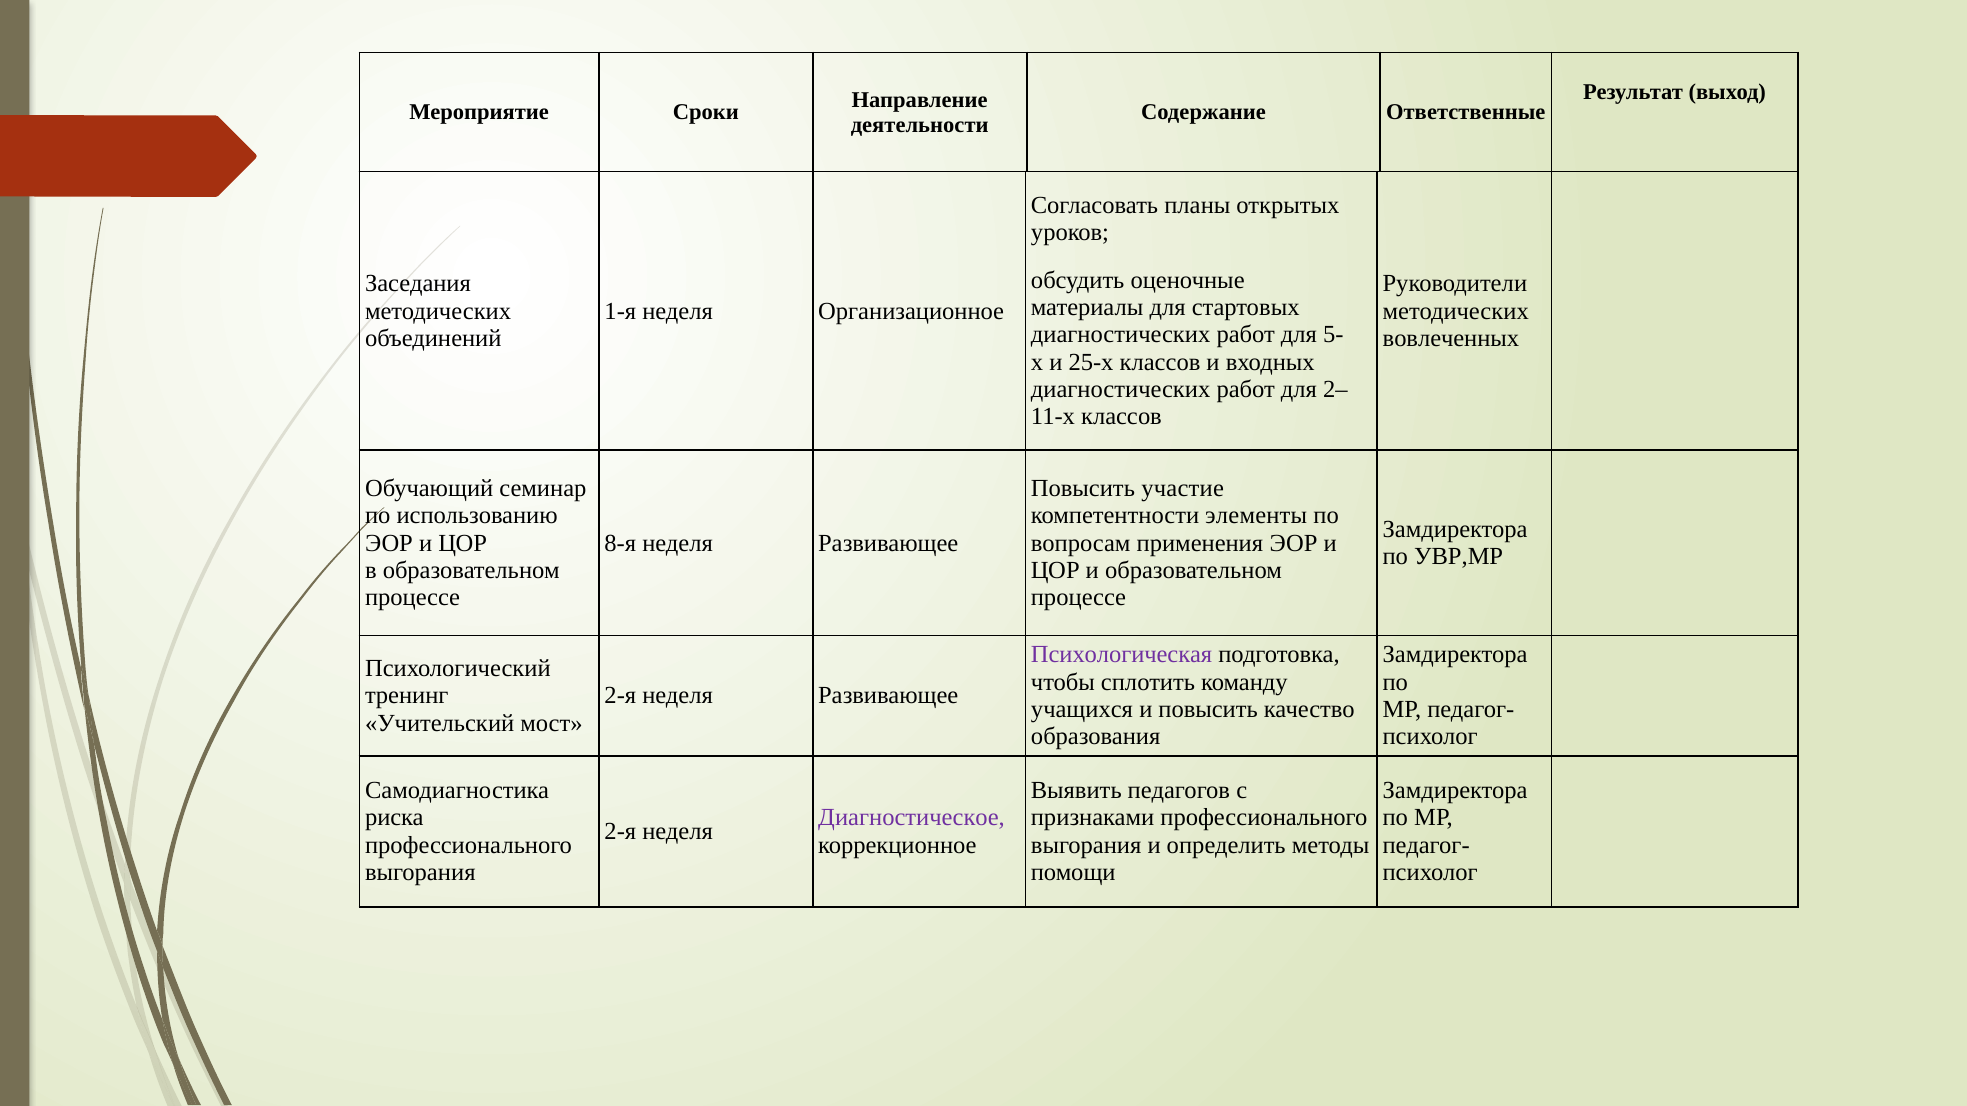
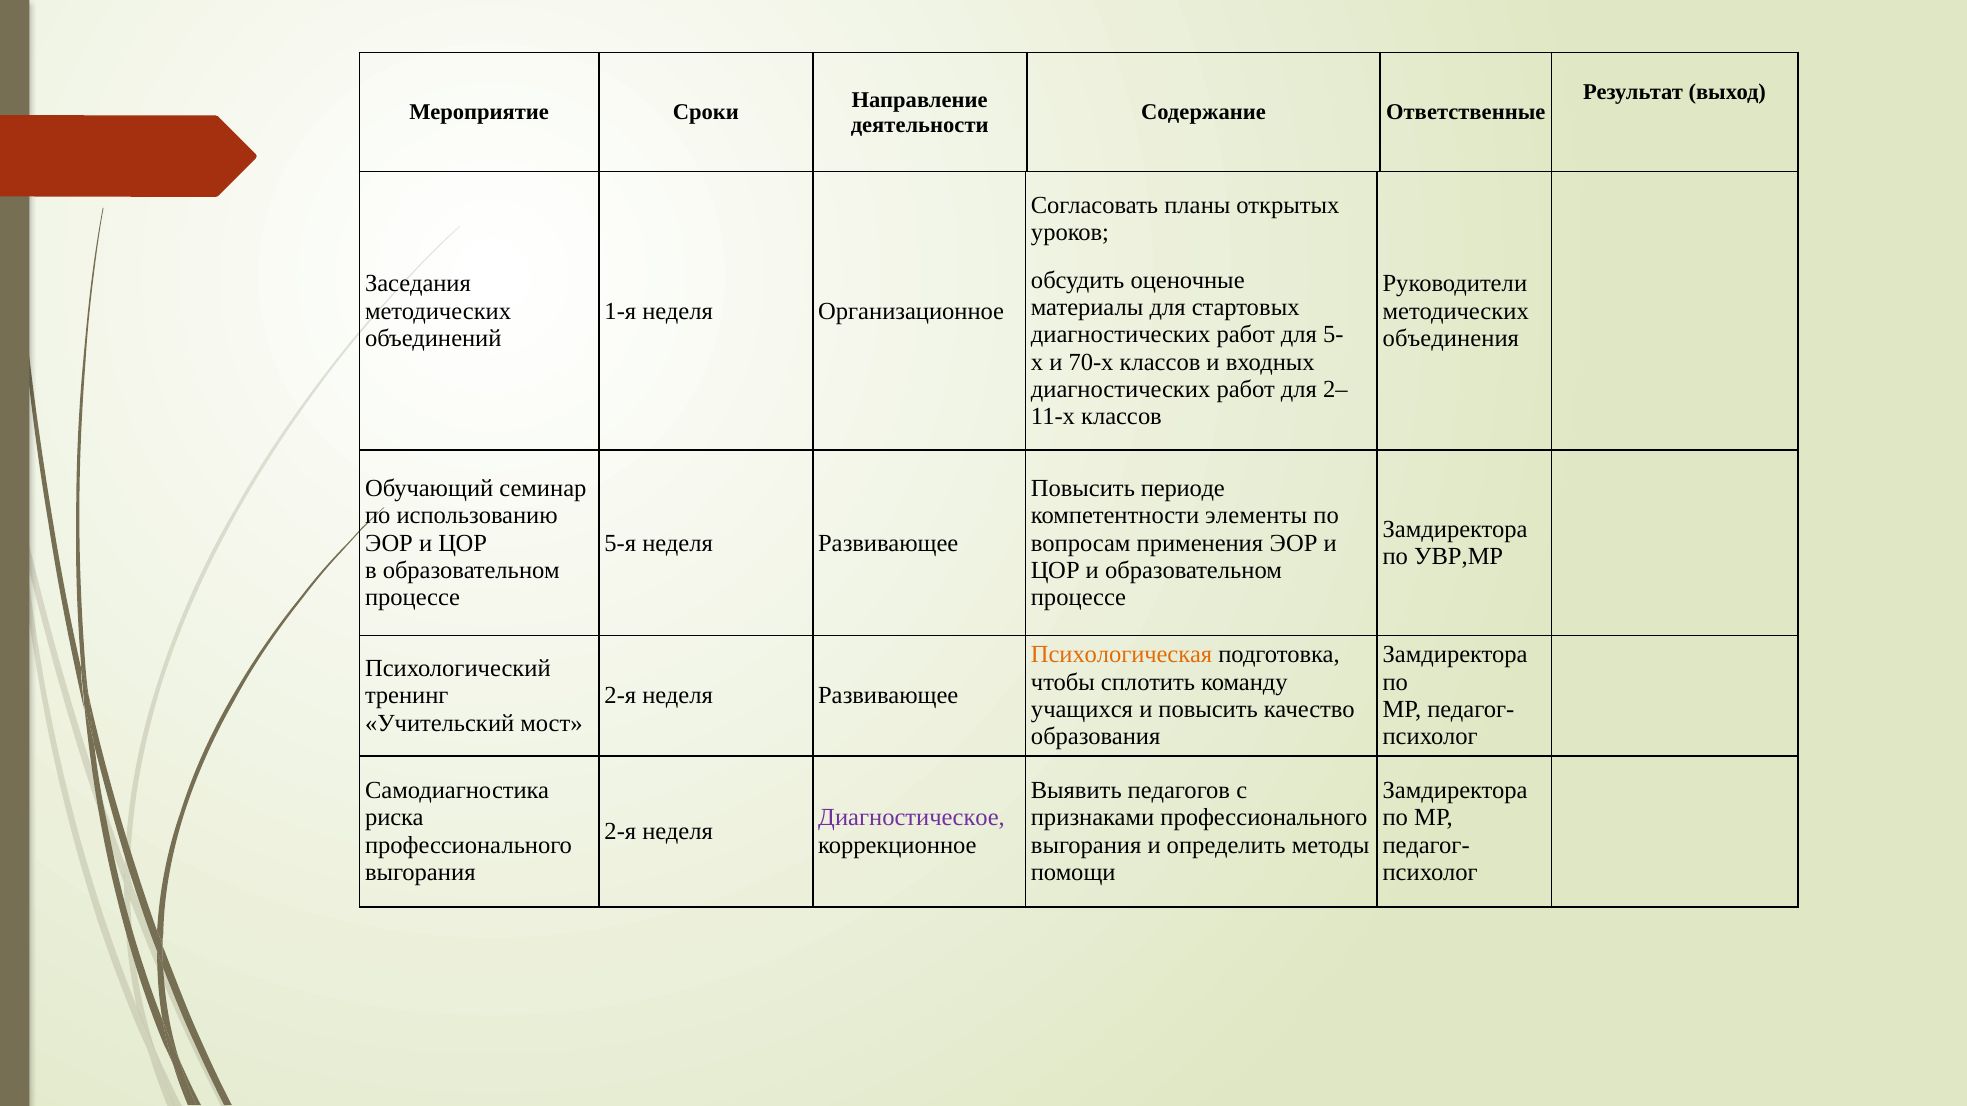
вовлеченных: вовлеченных -> объединения (1451, 338)
25-х: 25-х -> 70-х (1091, 362)
участие: участие -> периоде (1183, 489)
8-я: 8-я -> 5-я (620, 543)
Психологическая colour: purple -> orange (1122, 655)
